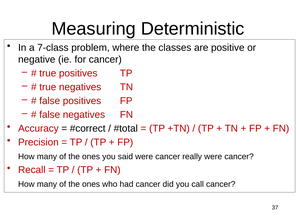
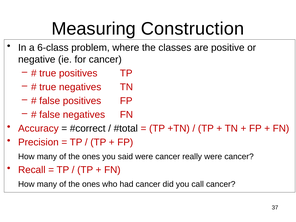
Deterministic: Deterministic -> Construction (193, 29)
7-class: 7-class -> 6-class (53, 48)
